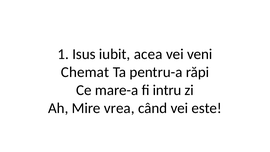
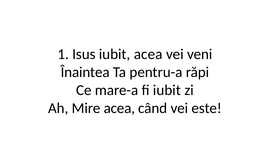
Chemat: Chemat -> Înaintea (85, 72)
fi intru: intru -> iubit (167, 90)
Mire vrea: vrea -> acea (119, 108)
